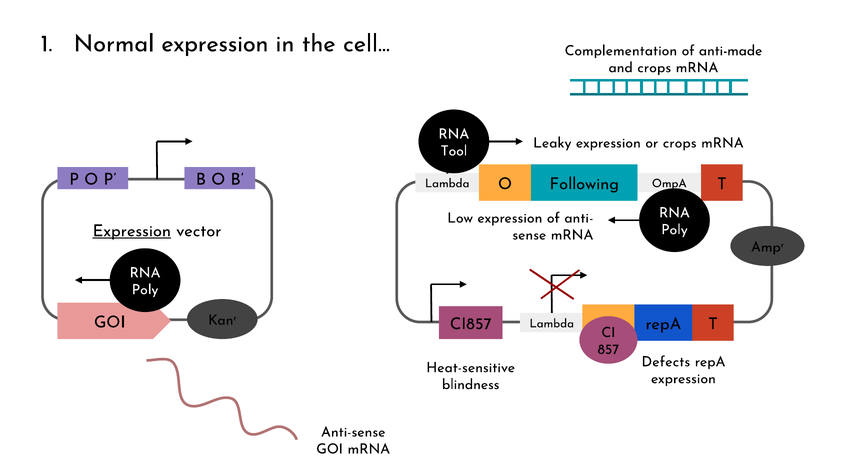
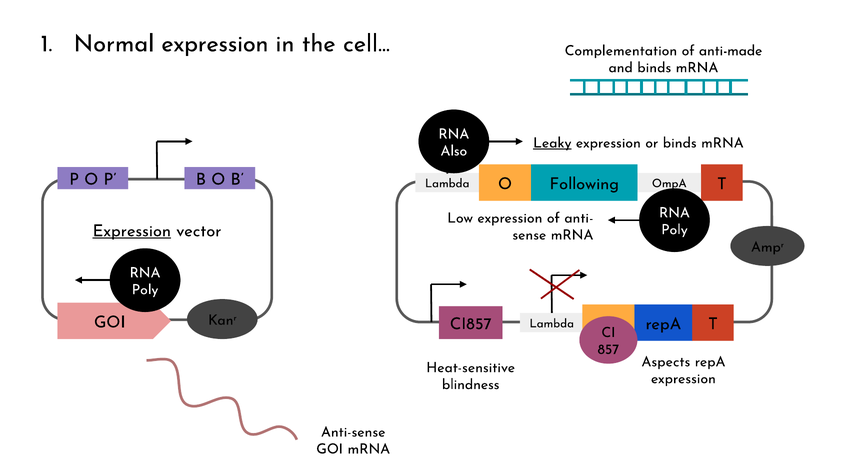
and crops: crops -> binds (654, 68)
Leaky underline: none -> present (552, 143)
or crops: crops -> binds (680, 143)
Tool: Tool -> Also (454, 151)
Defects: Defects -> Aspects (666, 362)
